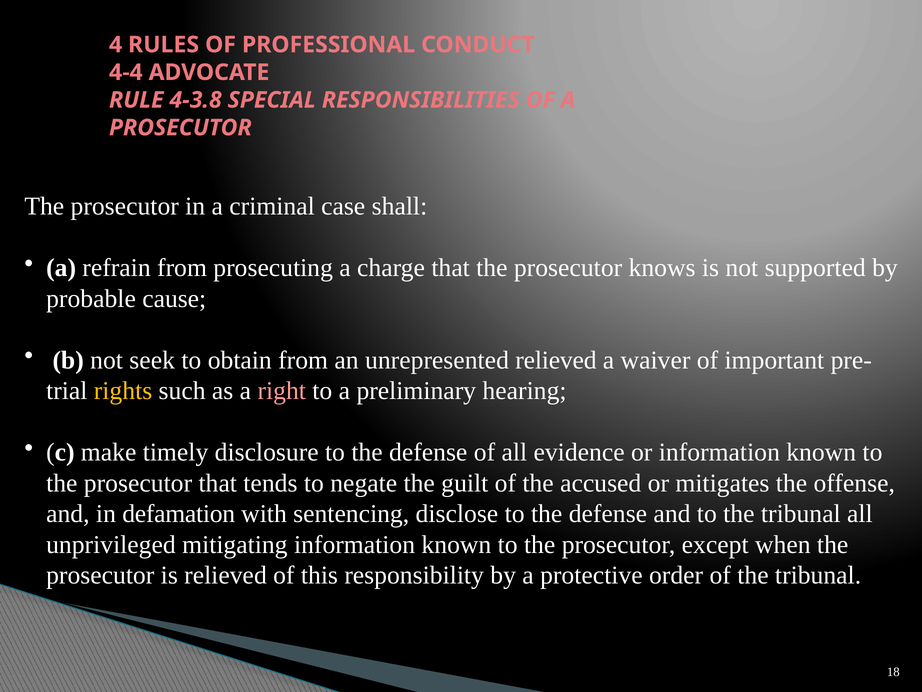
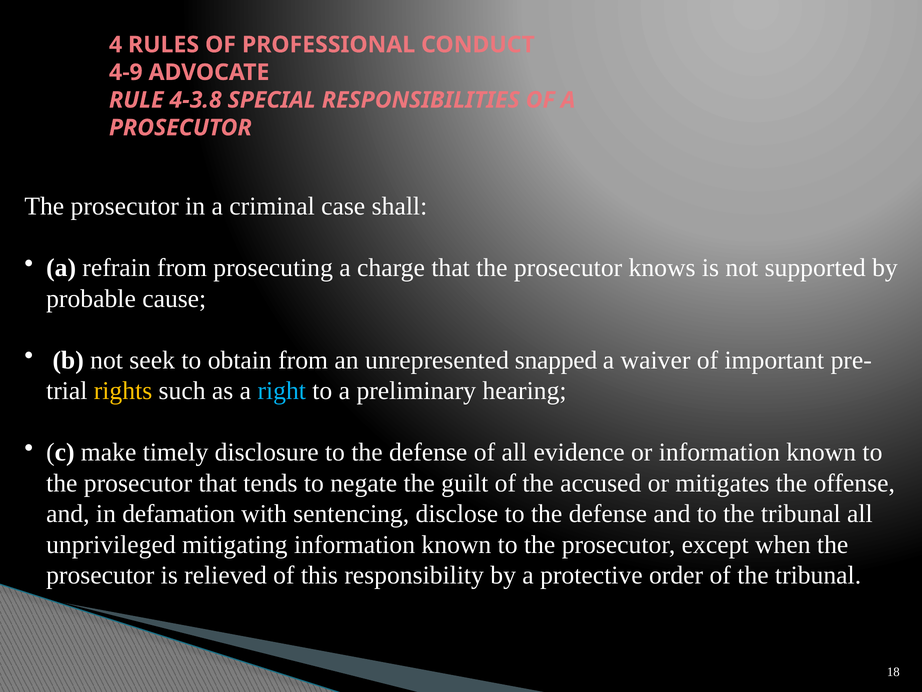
4-4: 4-4 -> 4-9 (126, 72)
unrepresented relieved: relieved -> snapped (556, 360)
right colour: pink -> light blue (282, 391)
